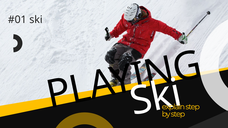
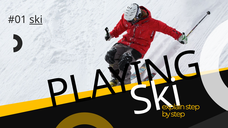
ski underline: none -> present (36, 20)
